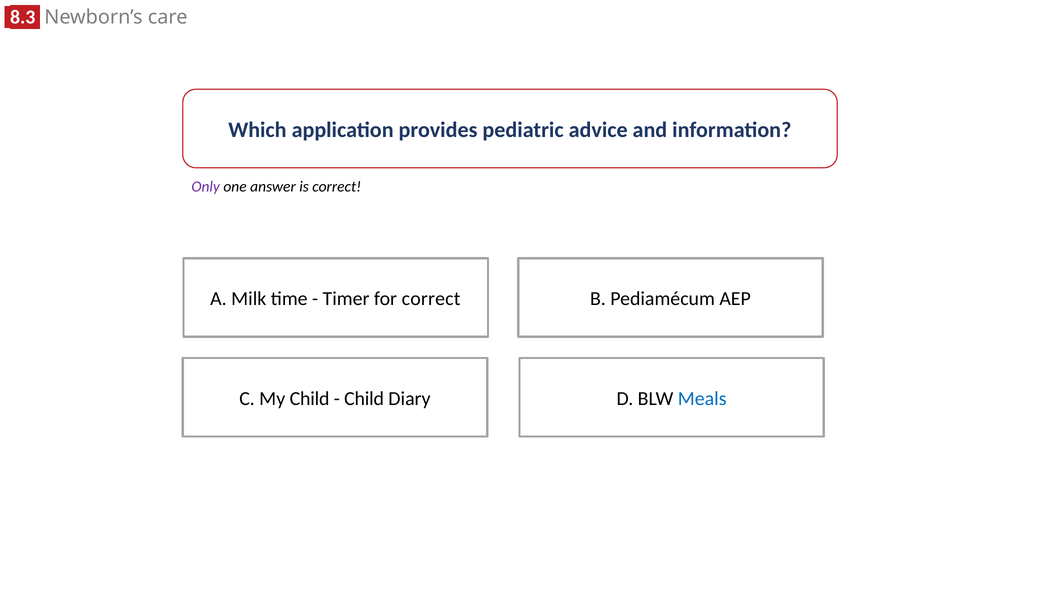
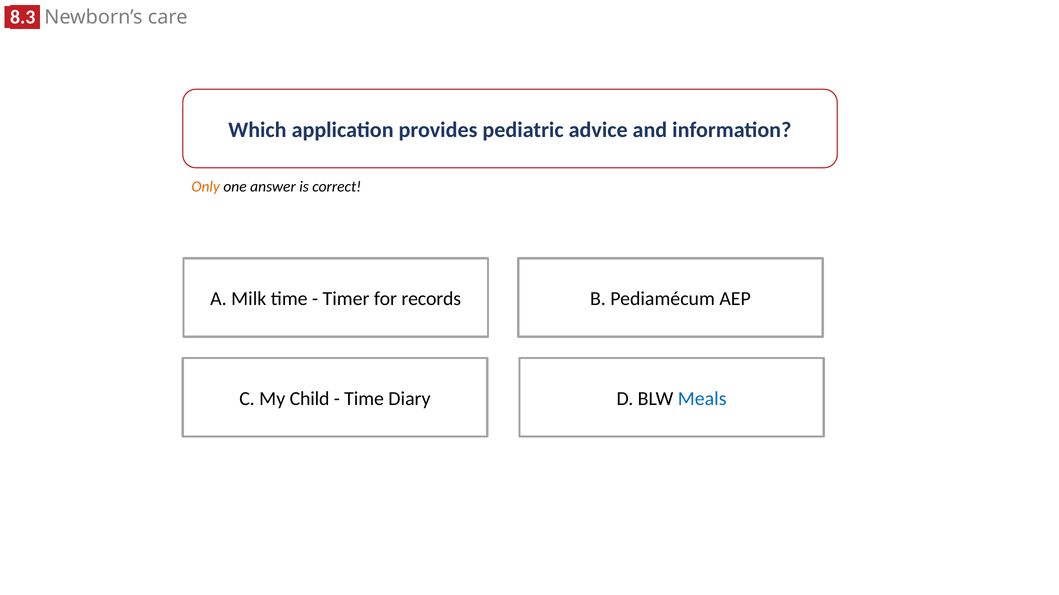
Only colour: purple -> orange (206, 187)
for correct: correct -> records (431, 299)
Child: Child -> Time (364, 399)
